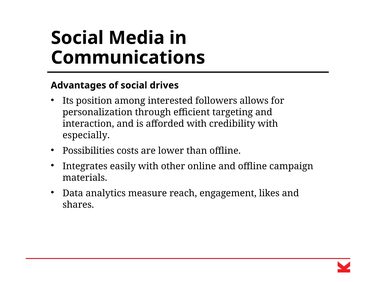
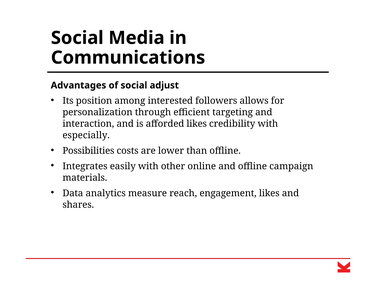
drives: drives -> adjust (164, 85)
afforded with: with -> likes (197, 124)
